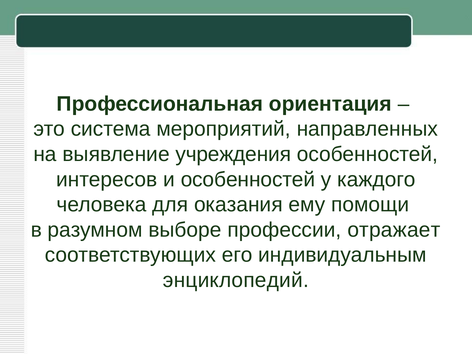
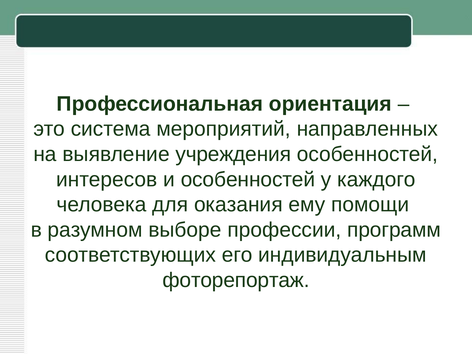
отражает: отражает -> программ (394, 230)
энциклопедий: энциклопедий -> фоторепортаж (236, 280)
